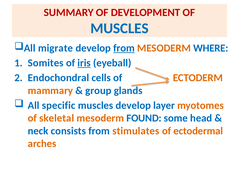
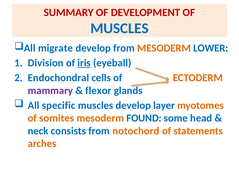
from underline: present -> none (124, 48)
WHERE: WHERE -> LOWER (211, 48)
Somites: Somites -> Division (46, 63)
mammary colour: orange -> purple (50, 91)
group: group -> flexor (98, 91)
skeletal: skeletal -> somites (57, 118)
stimulates: stimulates -> notochord (136, 131)
ectodermal: ectodermal -> statements (198, 131)
